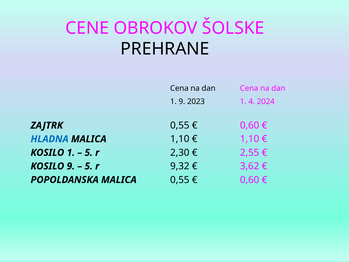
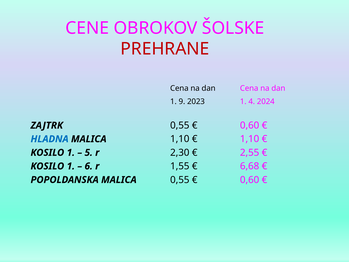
PREHRANE colour: black -> red (165, 49)
9: 9 -> 1 (71, 166)
5: 5 -> 6 (89, 166)
9,32: 9,32 -> 1,55 (180, 166)
3,62: 3,62 -> 6,68 (250, 166)
